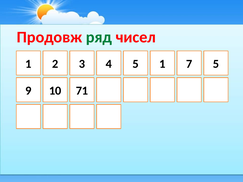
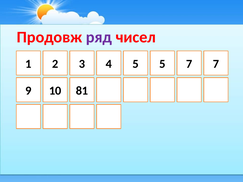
ряд colour: green -> purple (99, 37)
5 1: 1 -> 5 (162, 64)
7 5: 5 -> 7 (216, 64)
71: 71 -> 81 (82, 91)
